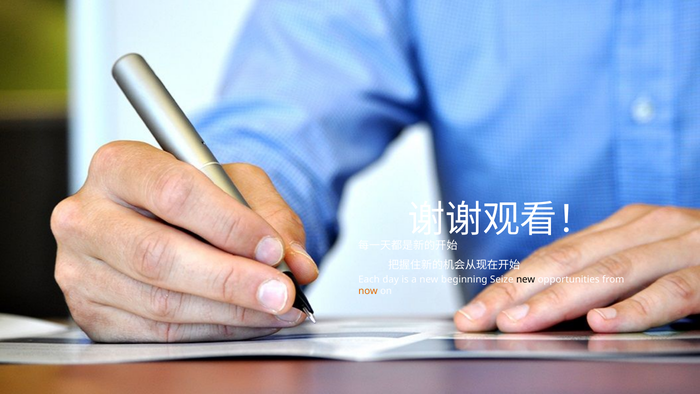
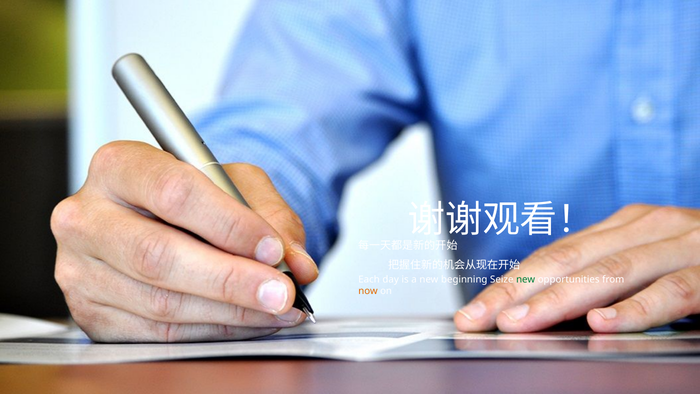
new colour: black -> green (526, 279)
